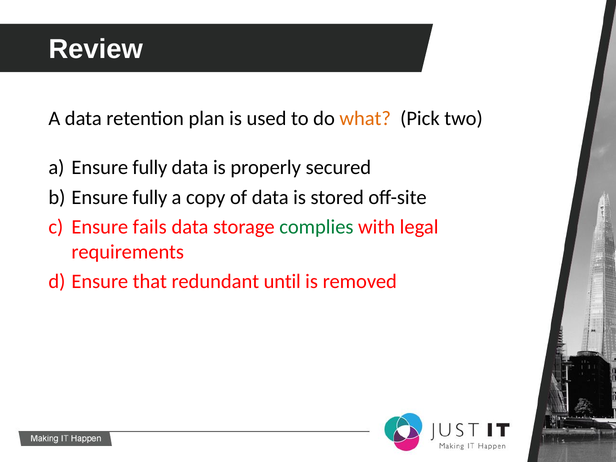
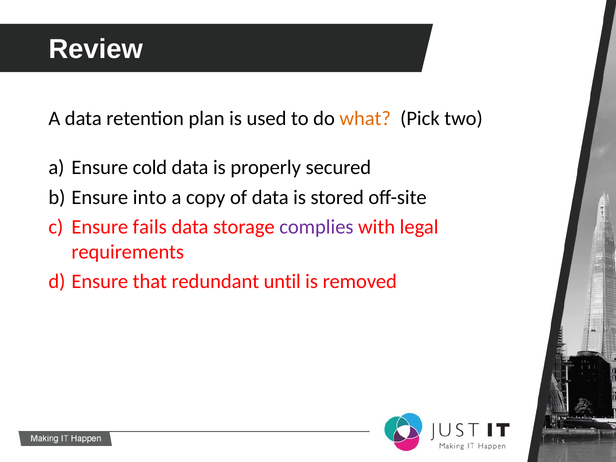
a Ensure fully: fully -> cold (150, 168)
fully: fully -> into (150, 197)
complies colour: green -> purple (316, 227)
